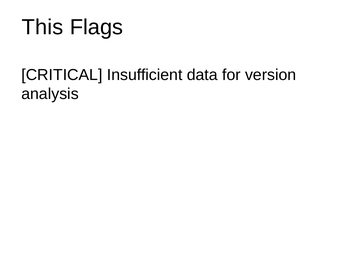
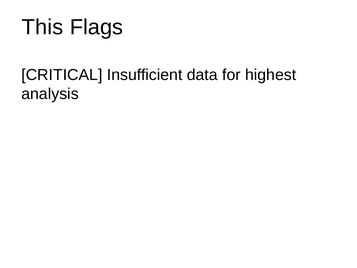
version: version -> highest (271, 75)
